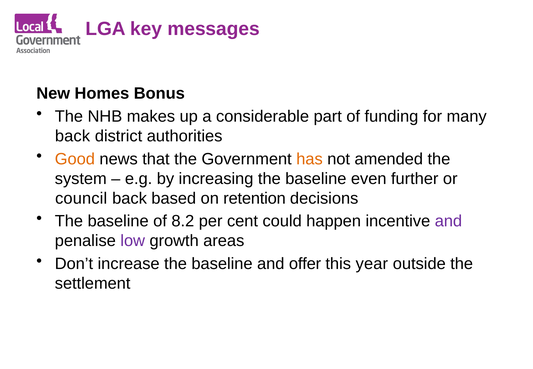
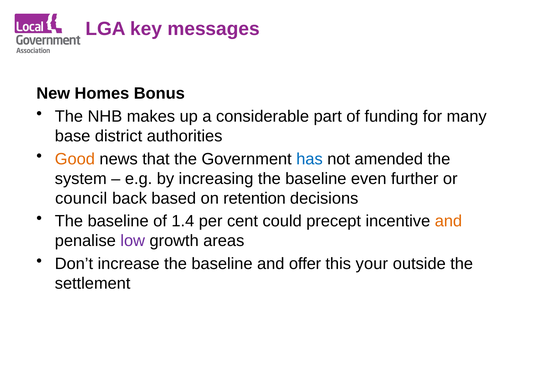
back: back -> base (73, 136)
has colour: orange -> blue (310, 159)
8.2: 8.2 -> 1.4 (183, 221)
happen: happen -> precept (334, 221)
and colour: purple -> orange (448, 221)
year: year -> your (372, 264)
